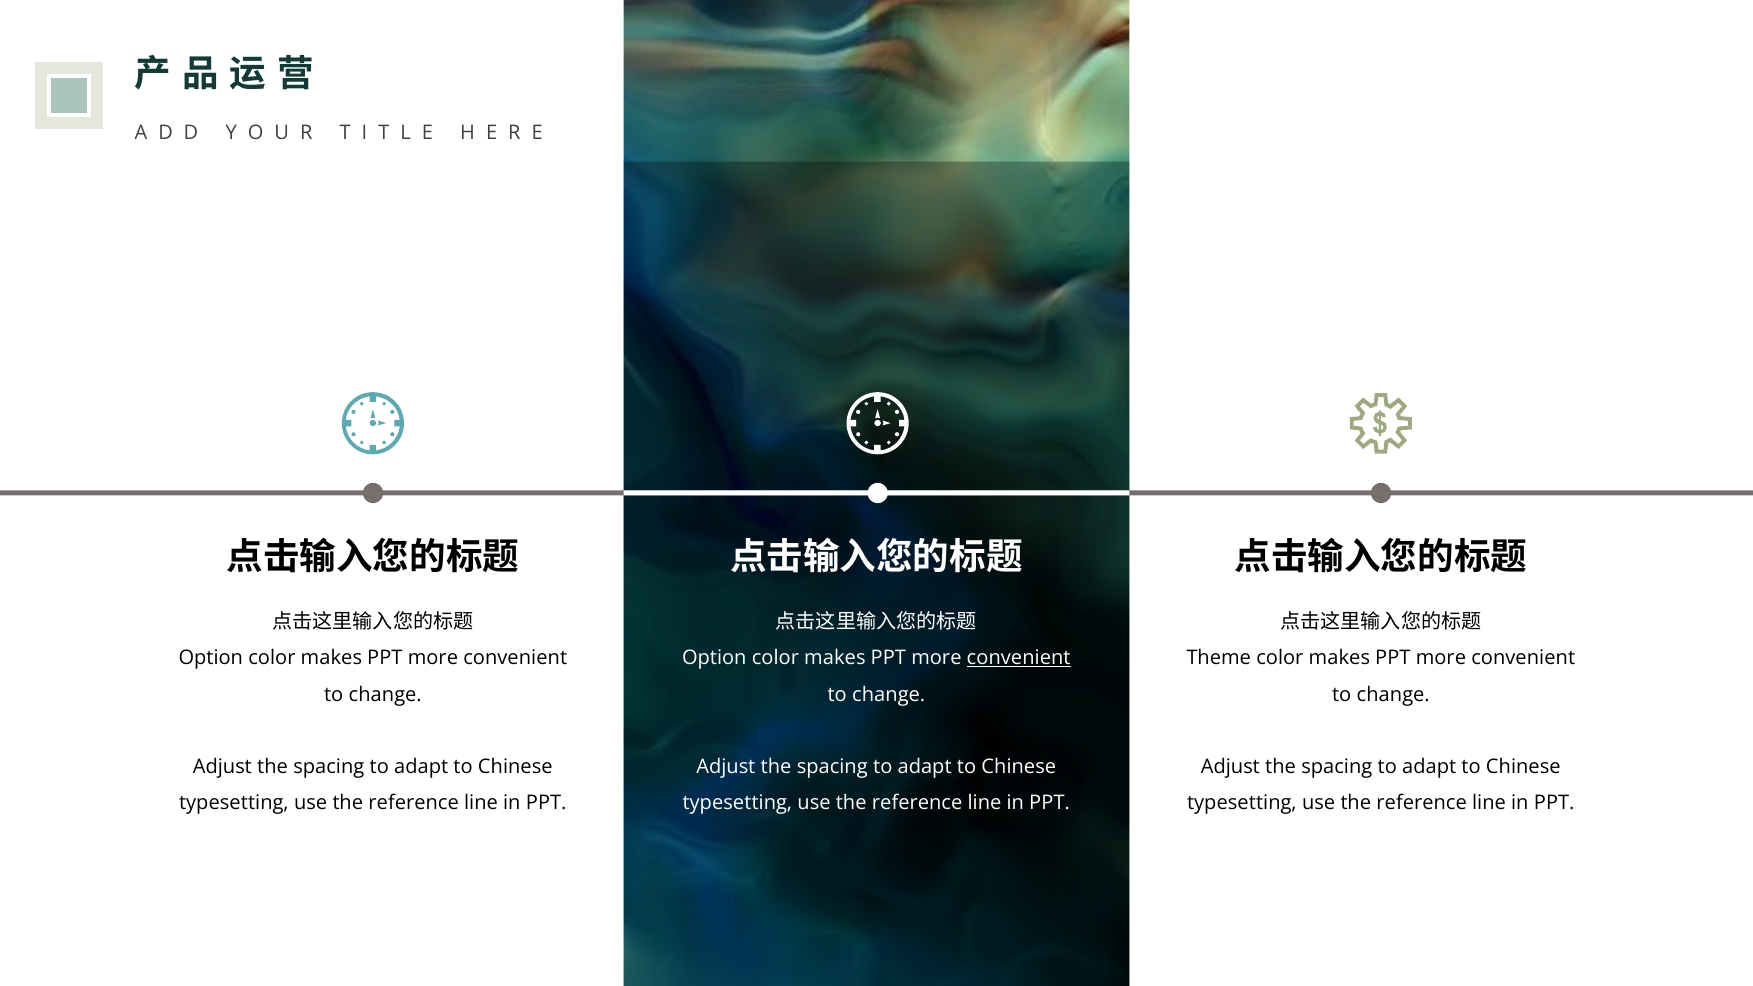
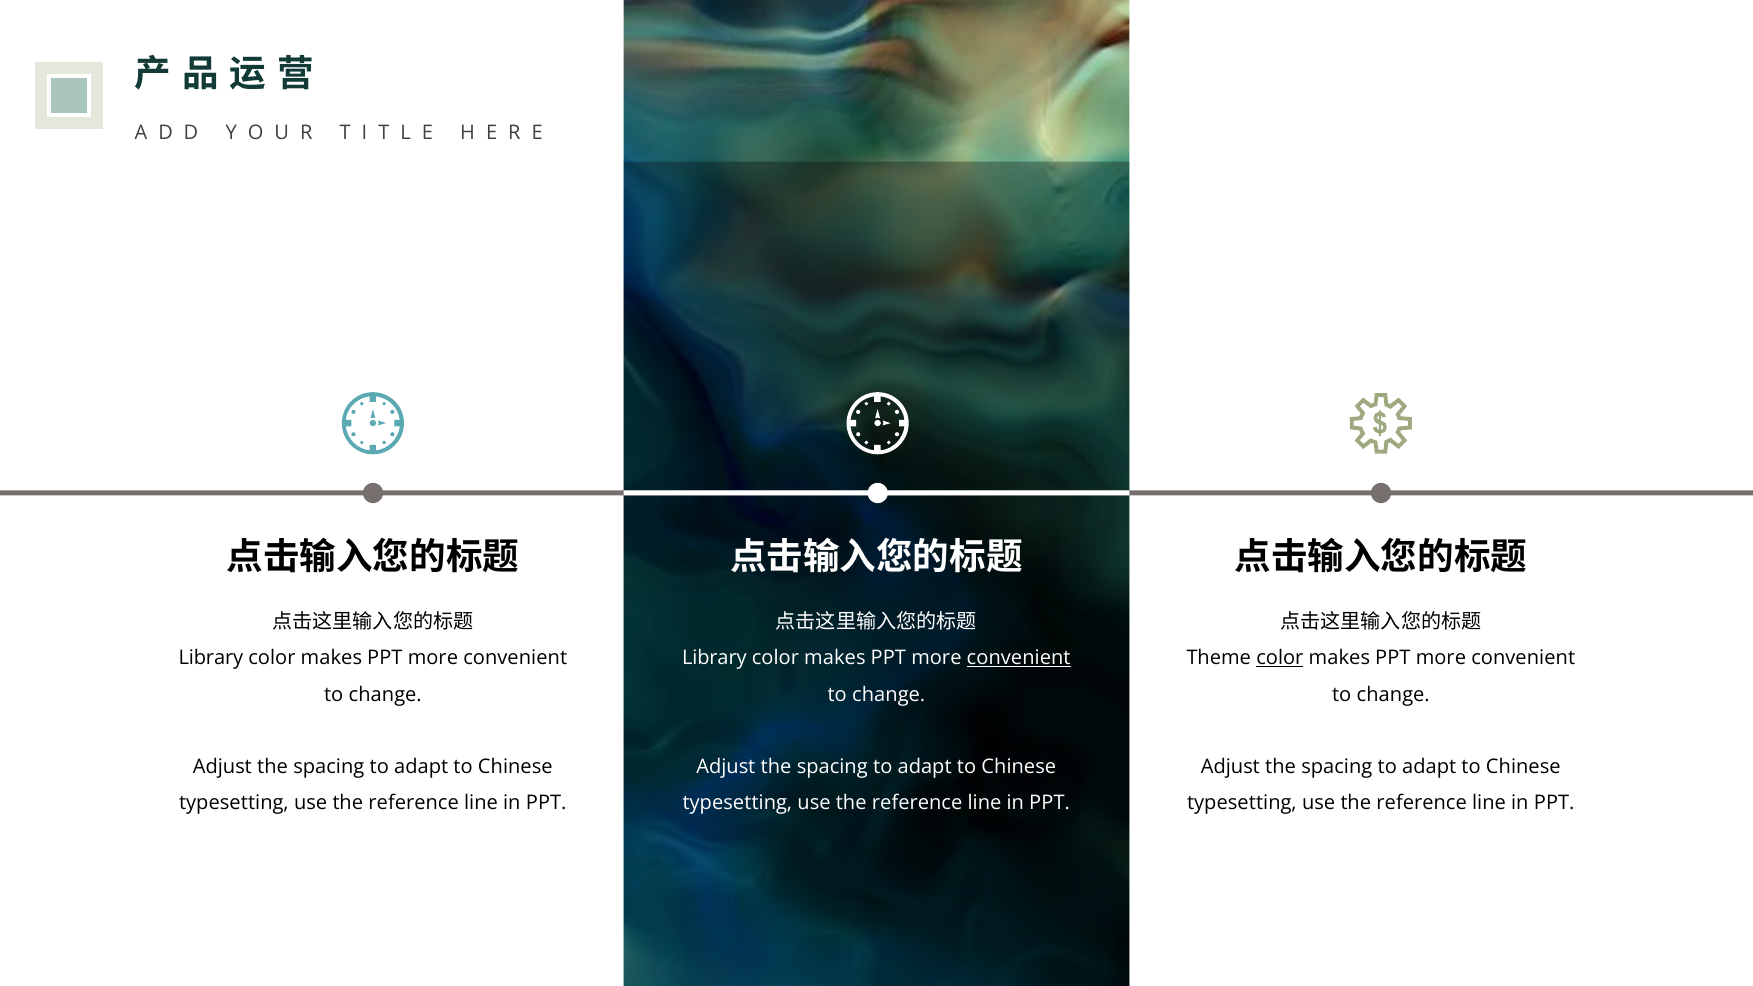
Option: Option -> Library (211, 658)
Option: Option -> Library (714, 658)
color underline: none -> present (1280, 658)
